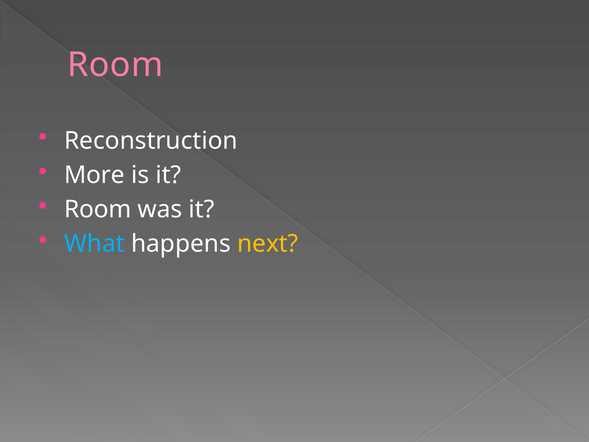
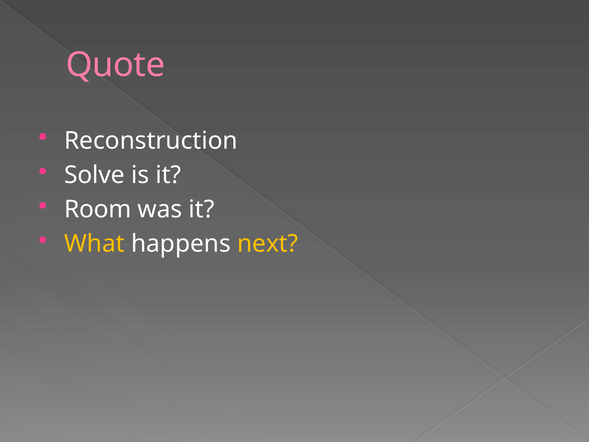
Room: Room -> Quote (115, 65)
More: More -> Solve (94, 175)
What colour: light blue -> yellow (94, 244)
